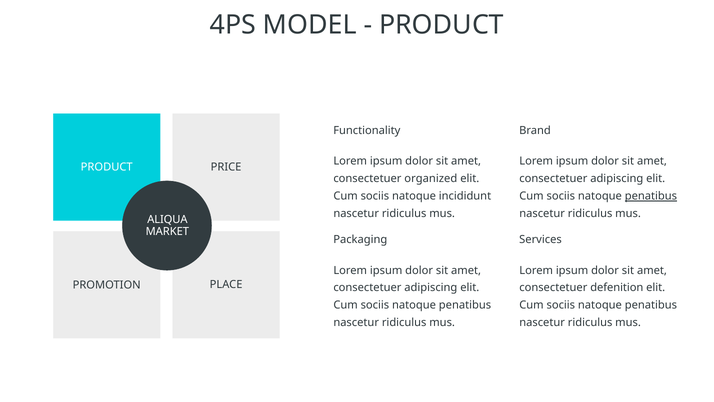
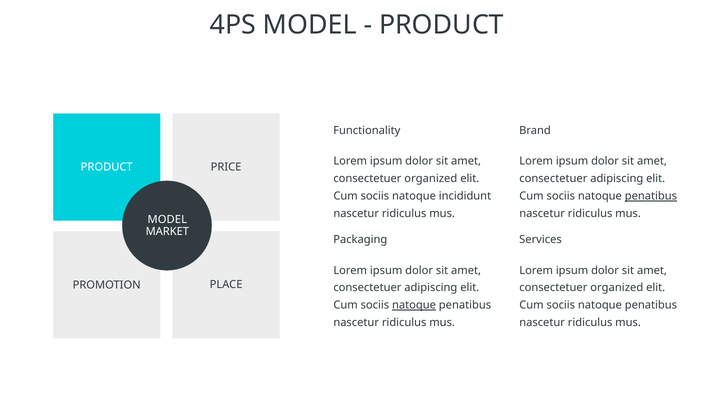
ALIQUA: ALIQUA -> MODEL (167, 219)
defenition: defenition -> organized (617, 288)
natoque underline: none -> present (414, 305)
